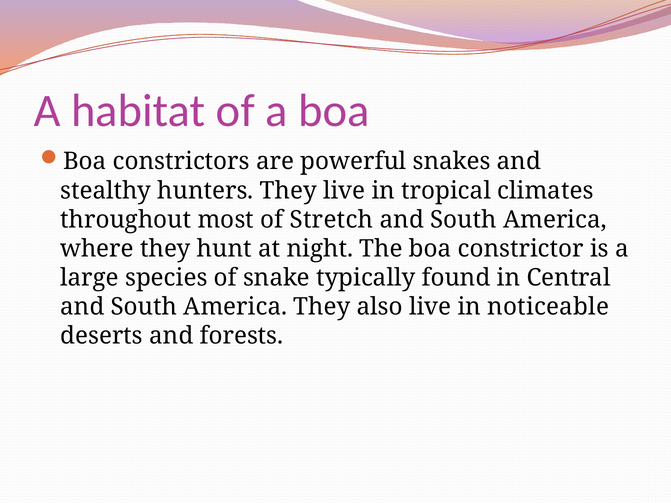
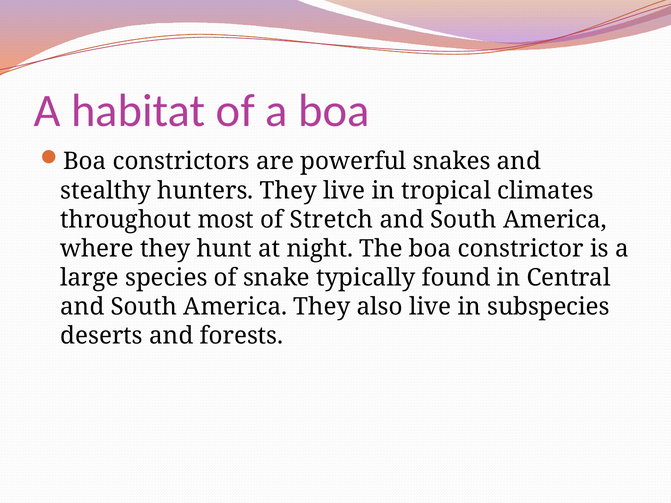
noticeable: noticeable -> subspecies (548, 307)
